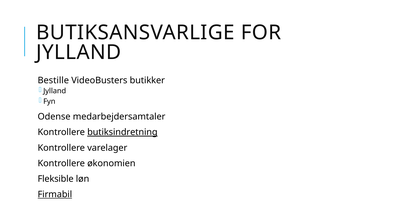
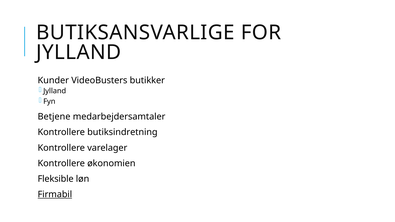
Bestille: Bestille -> Kunder (53, 80)
Odense: Odense -> Betjene (54, 117)
butiksindretning underline: present -> none (122, 132)
